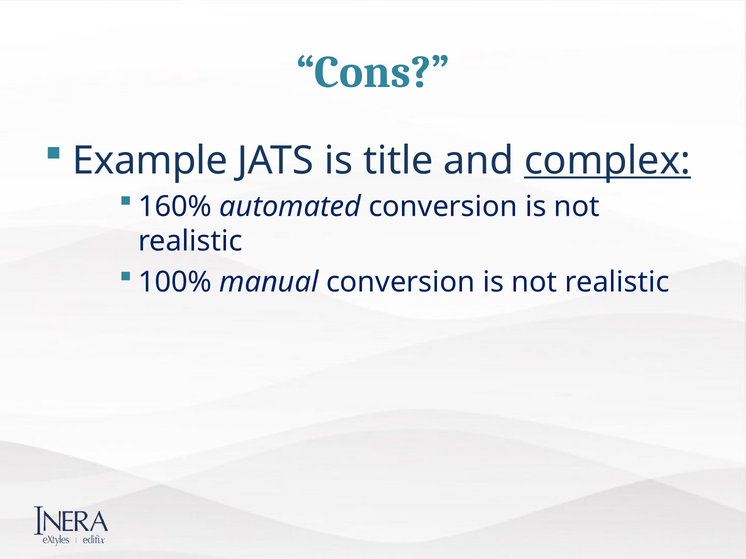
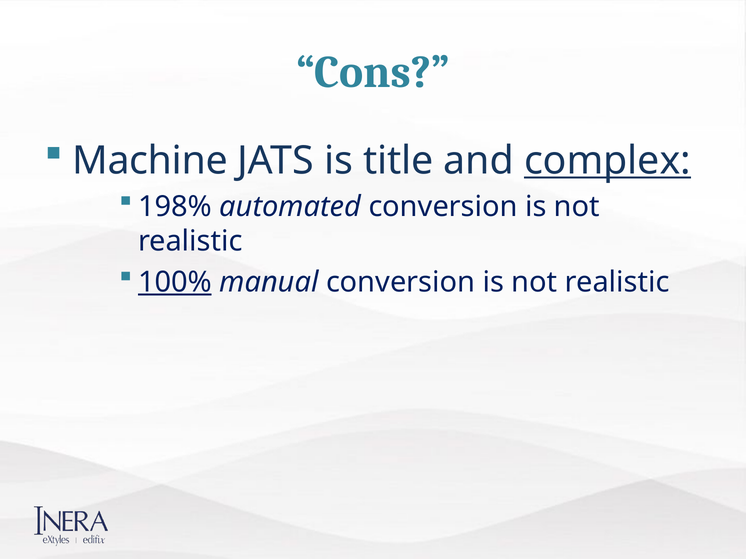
Example: Example -> Machine (150, 161)
160%: 160% -> 198% (175, 207)
100% underline: none -> present (175, 282)
